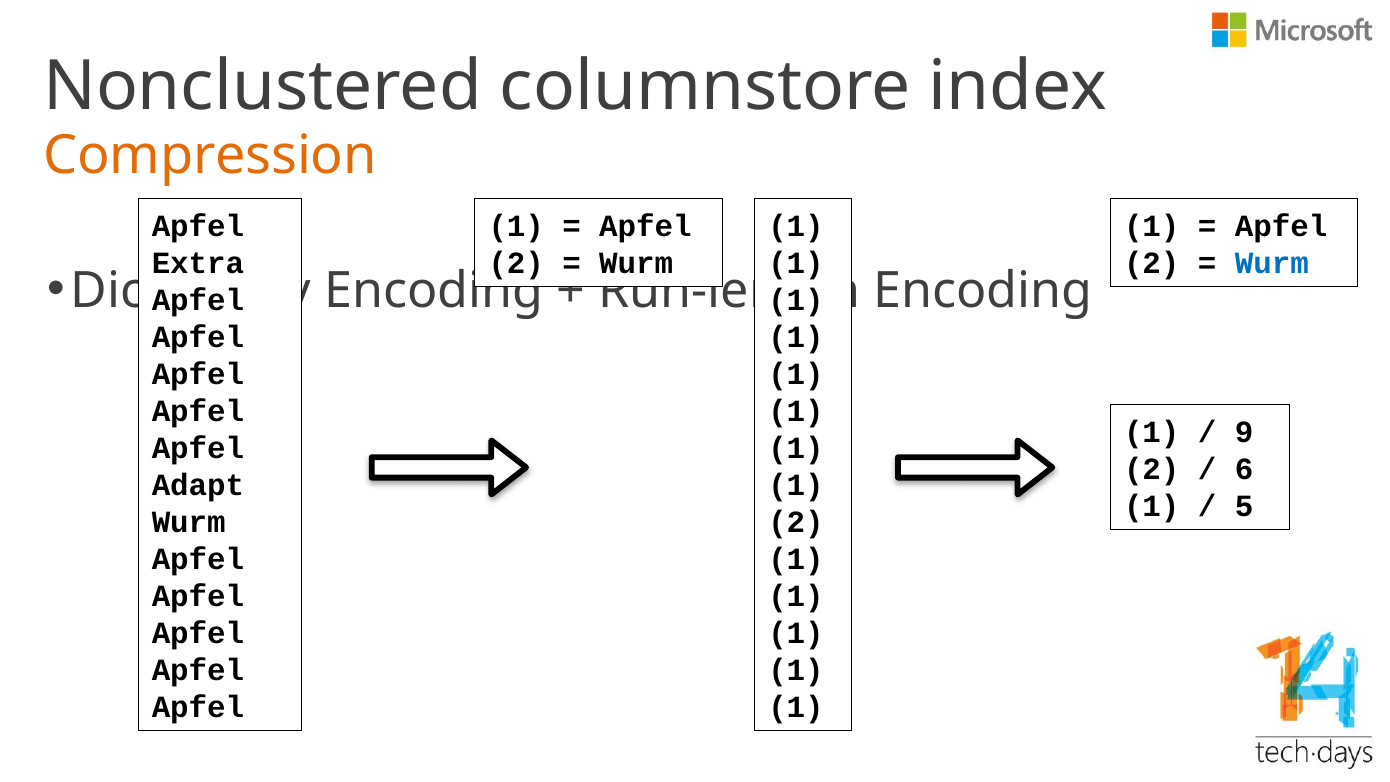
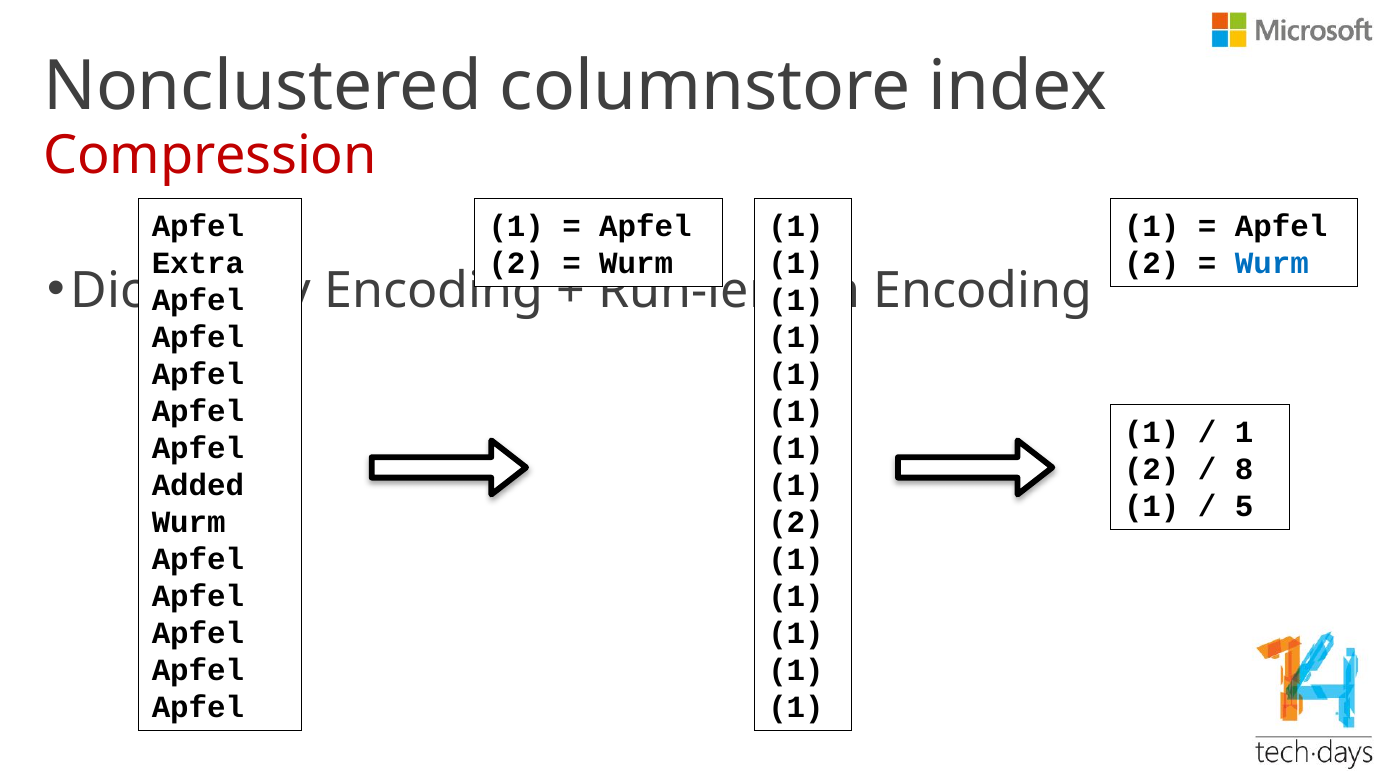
Compression colour: orange -> red (210, 156)
9: 9 -> 1 (1244, 432)
6: 6 -> 8 (1244, 469)
Adapt: Adapt -> Added (198, 485)
